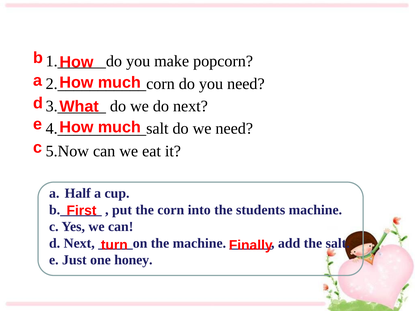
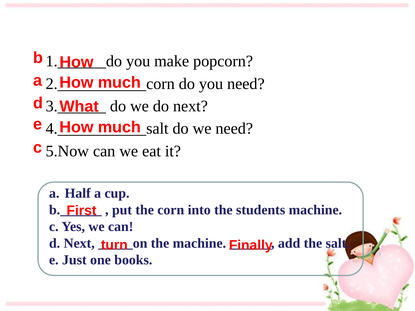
honey: honey -> books (133, 260)
